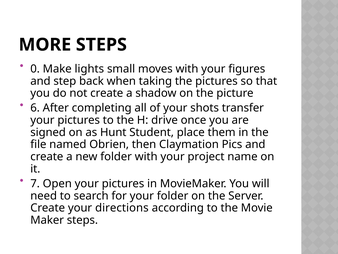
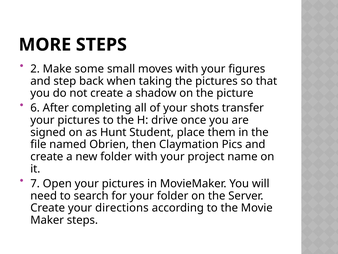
0: 0 -> 2 (35, 69)
lights: lights -> some (89, 69)
